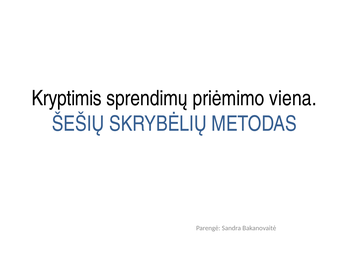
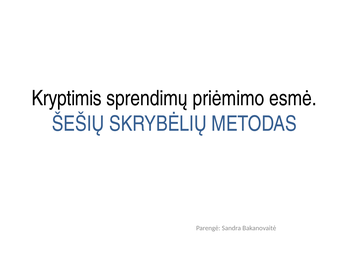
viena: viena -> esmė (293, 98)
